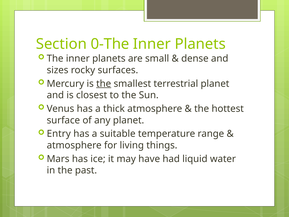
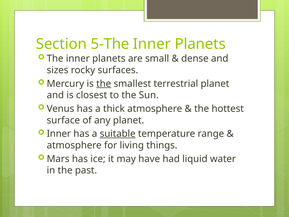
0-The: 0-The -> 5-The (110, 44)
Entry: Entry -> Inner (59, 134)
suitable underline: none -> present (118, 134)
